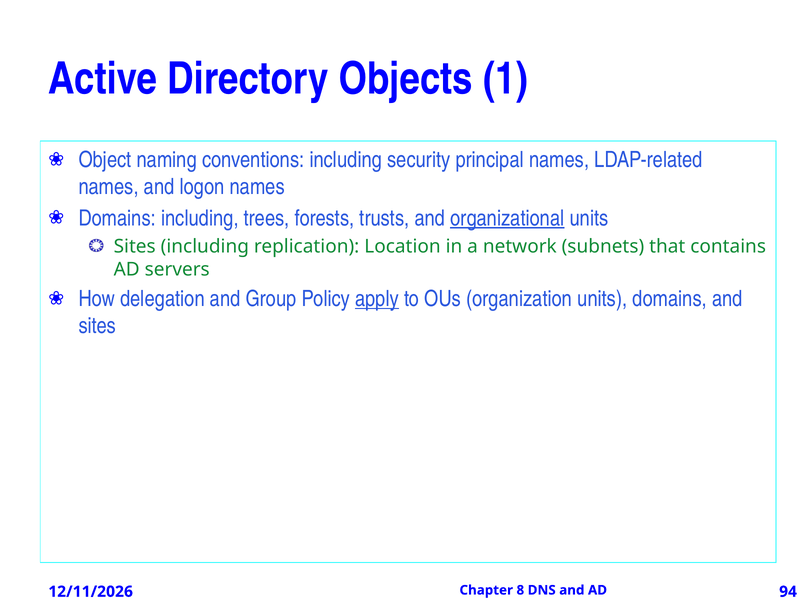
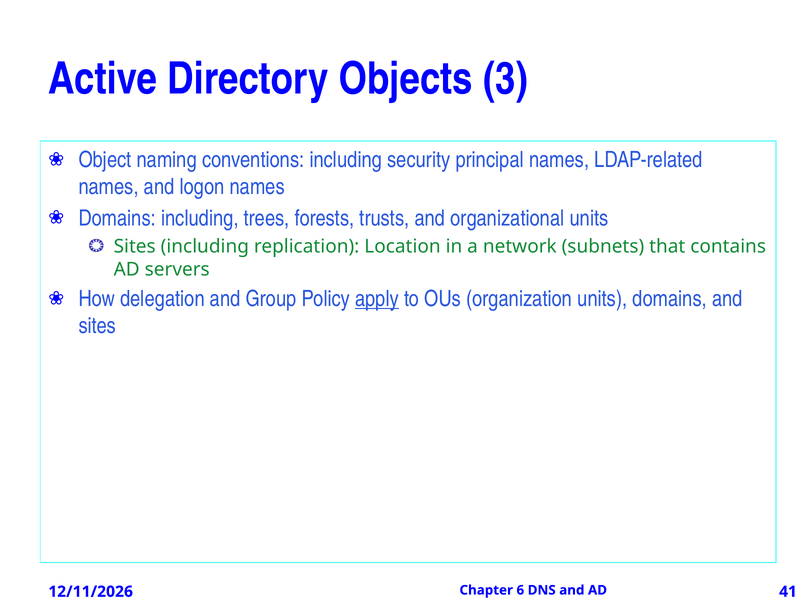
1: 1 -> 3 (505, 79)
organizational underline: present -> none (507, 218)
8: 8 -> 6 (520, 590)
94: 94 -> 41 (788, 591)
